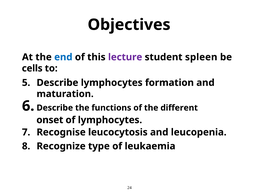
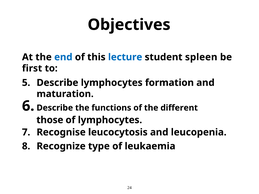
lecture colour: purple -> blue (125, 57)
cells: cells -> first (32, 68)
onset: onset -> those (50, 120)
